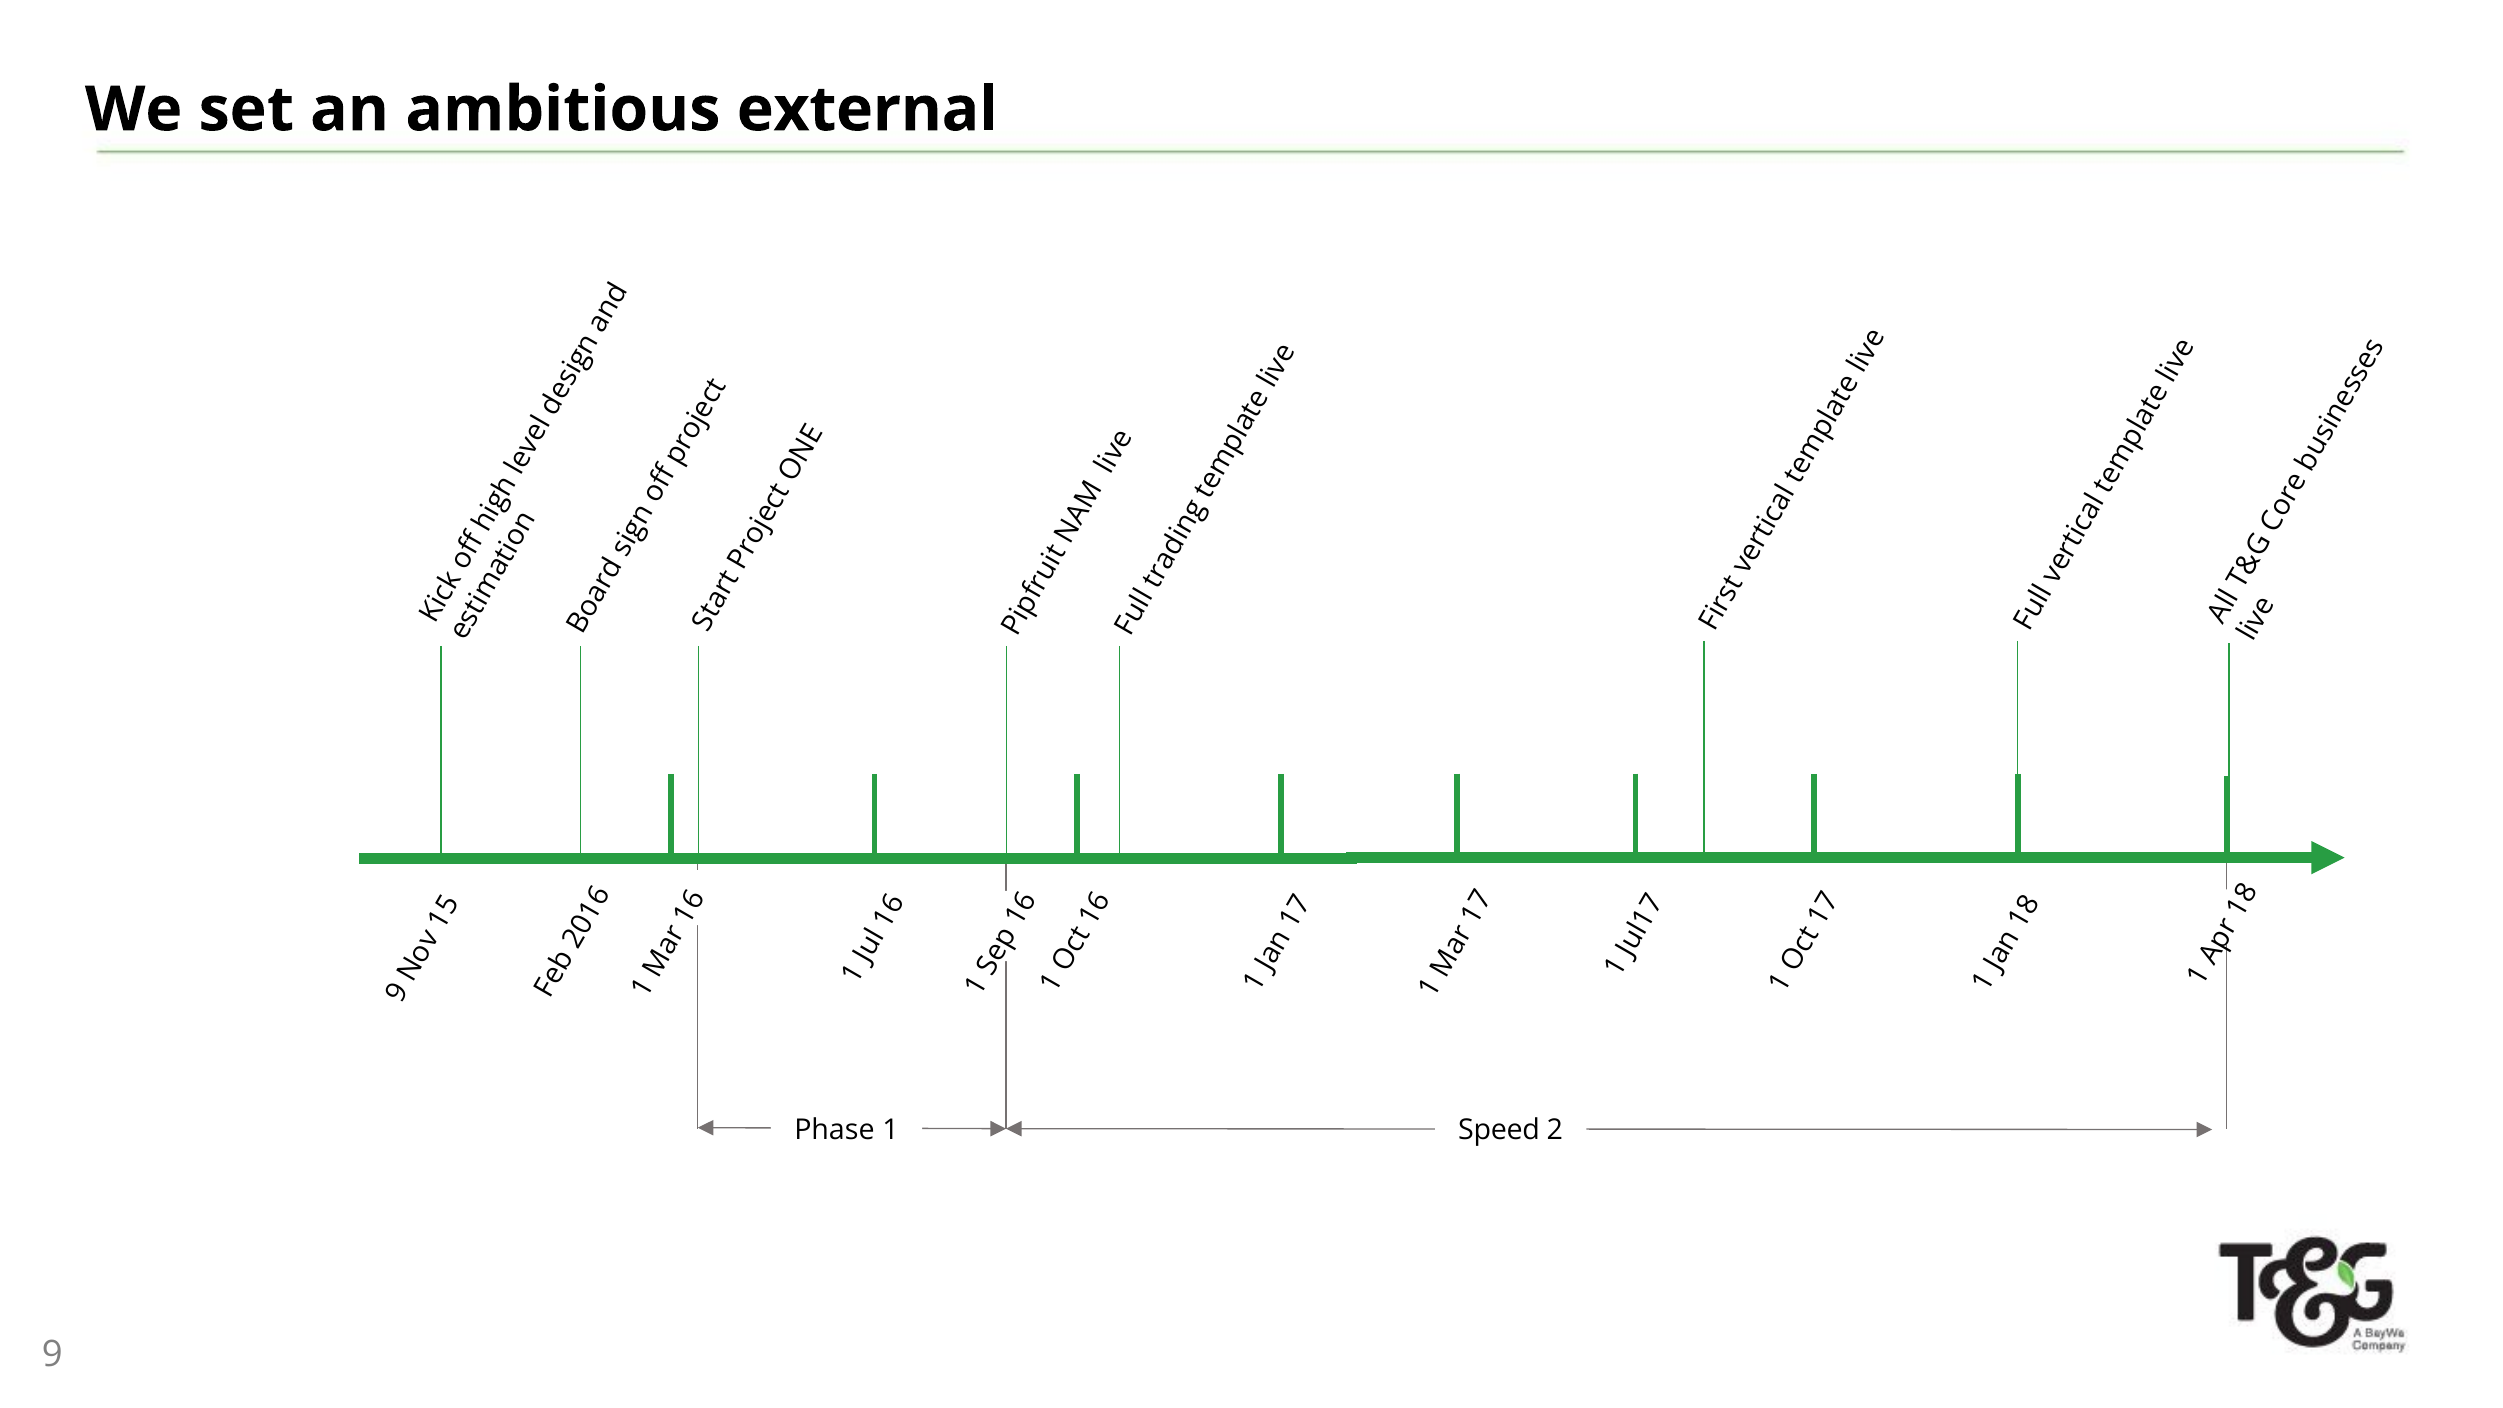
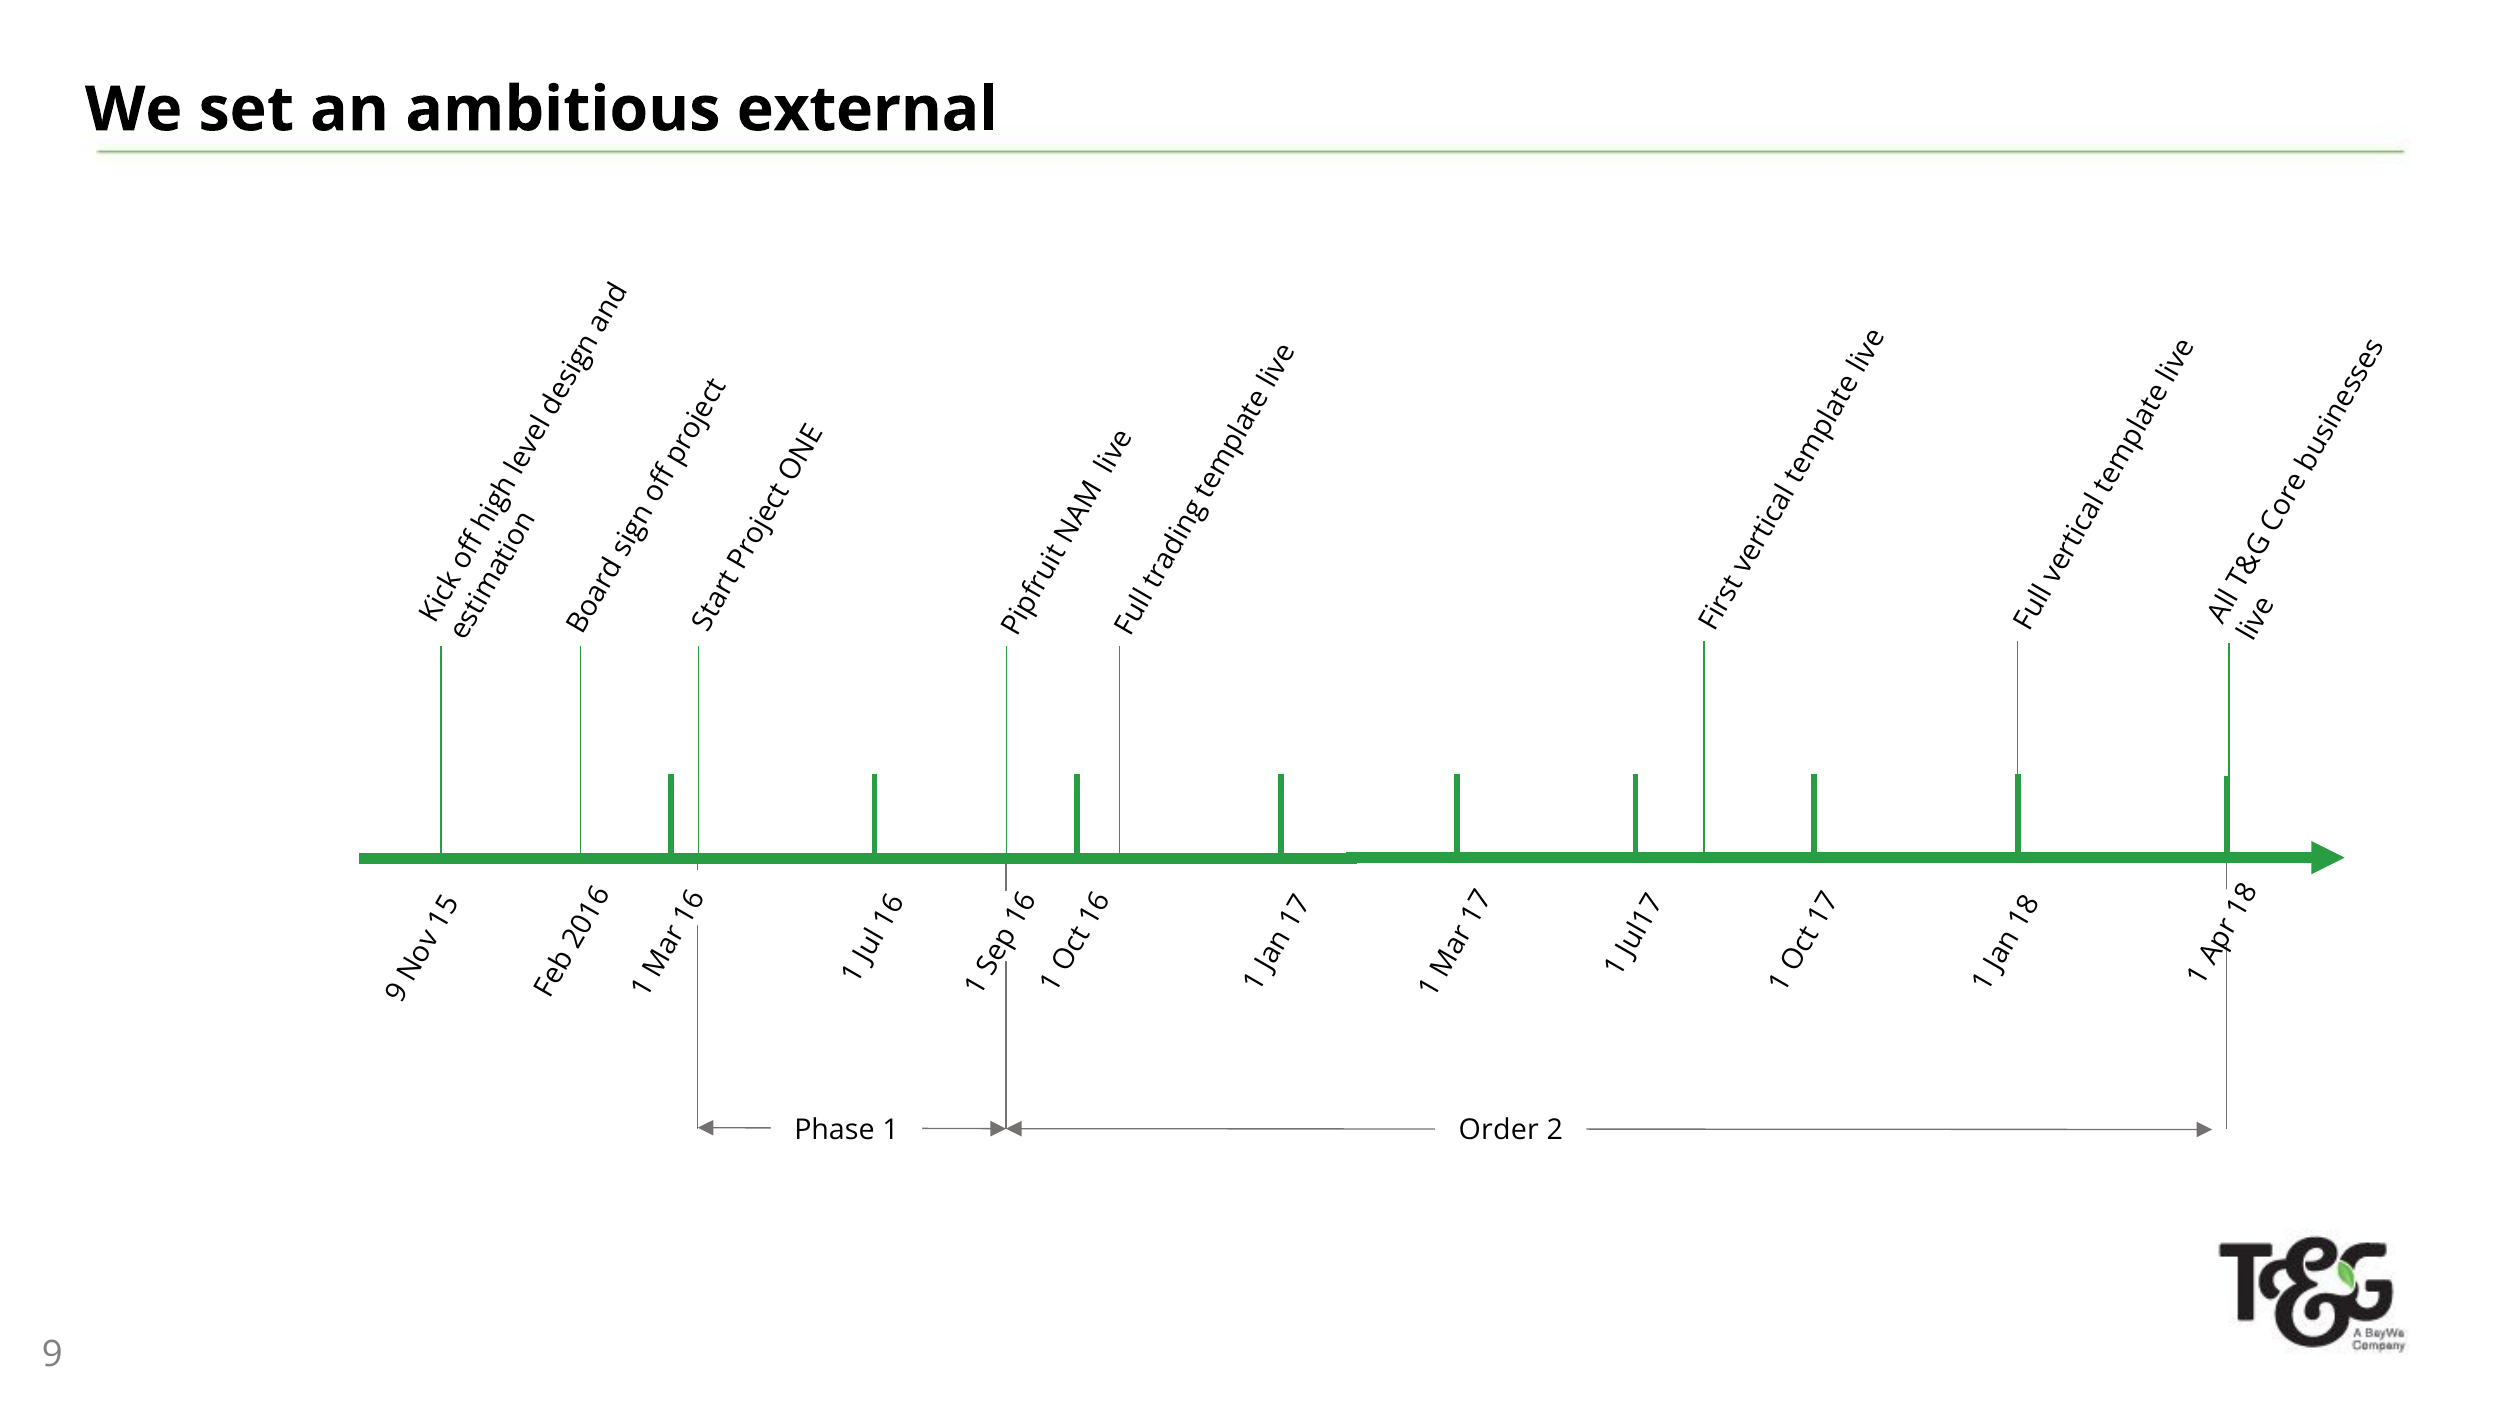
Speed: Speed -> Order (1499, 1130)
